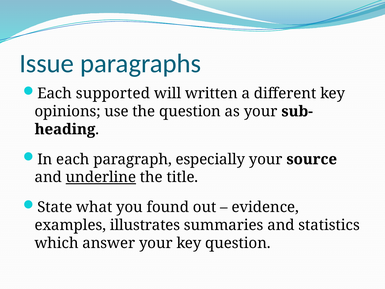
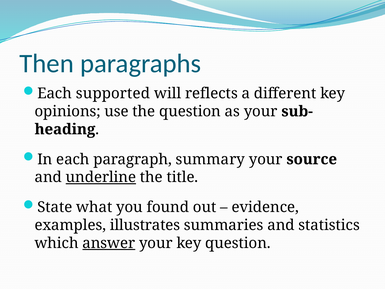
Issue: Issue -> Then (47, 64)
written: written -> reflects (211, 93)
especially: especially -> summary (210, 159)
answer underline: none -> present (109, 243)
